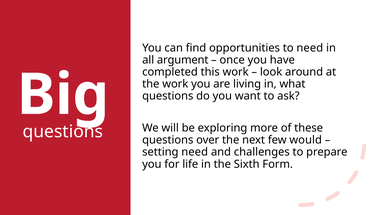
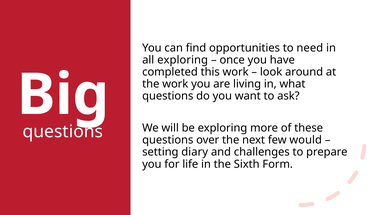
all argument: argument -> exploring (183, 60)
setting need: need -> diary (195, 152)
